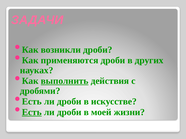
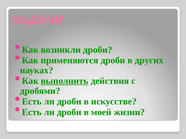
Есть underline: present -> none (32, 113)
